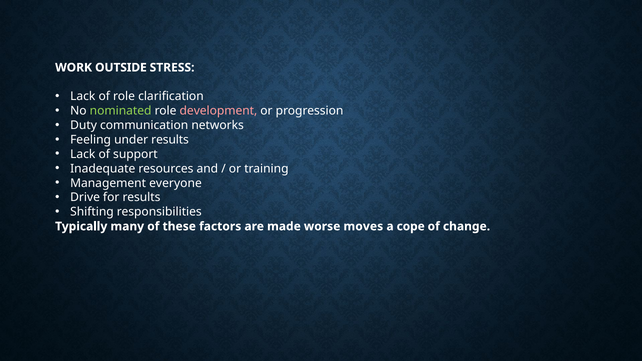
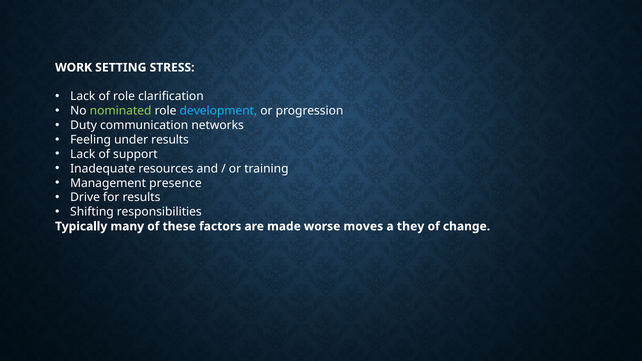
OUTSIDE: OUTSIDE -> SETTING (121, 68)
development colour: pink -> light blue (218, 111)
everyone: everyone -> presence (175, 183)
cope: cope -> they (411, 226)
